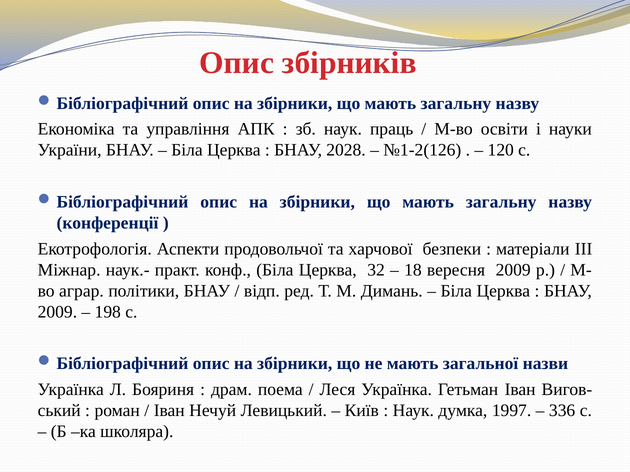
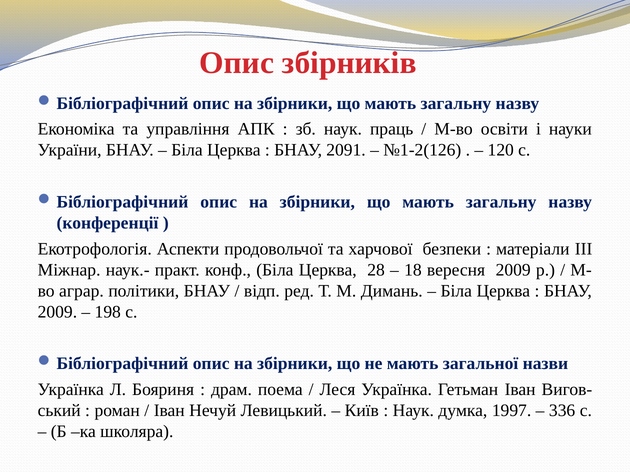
2028: 2028 -> 2091 (346, 150)
32: 32 -> 28 (376, 270)
